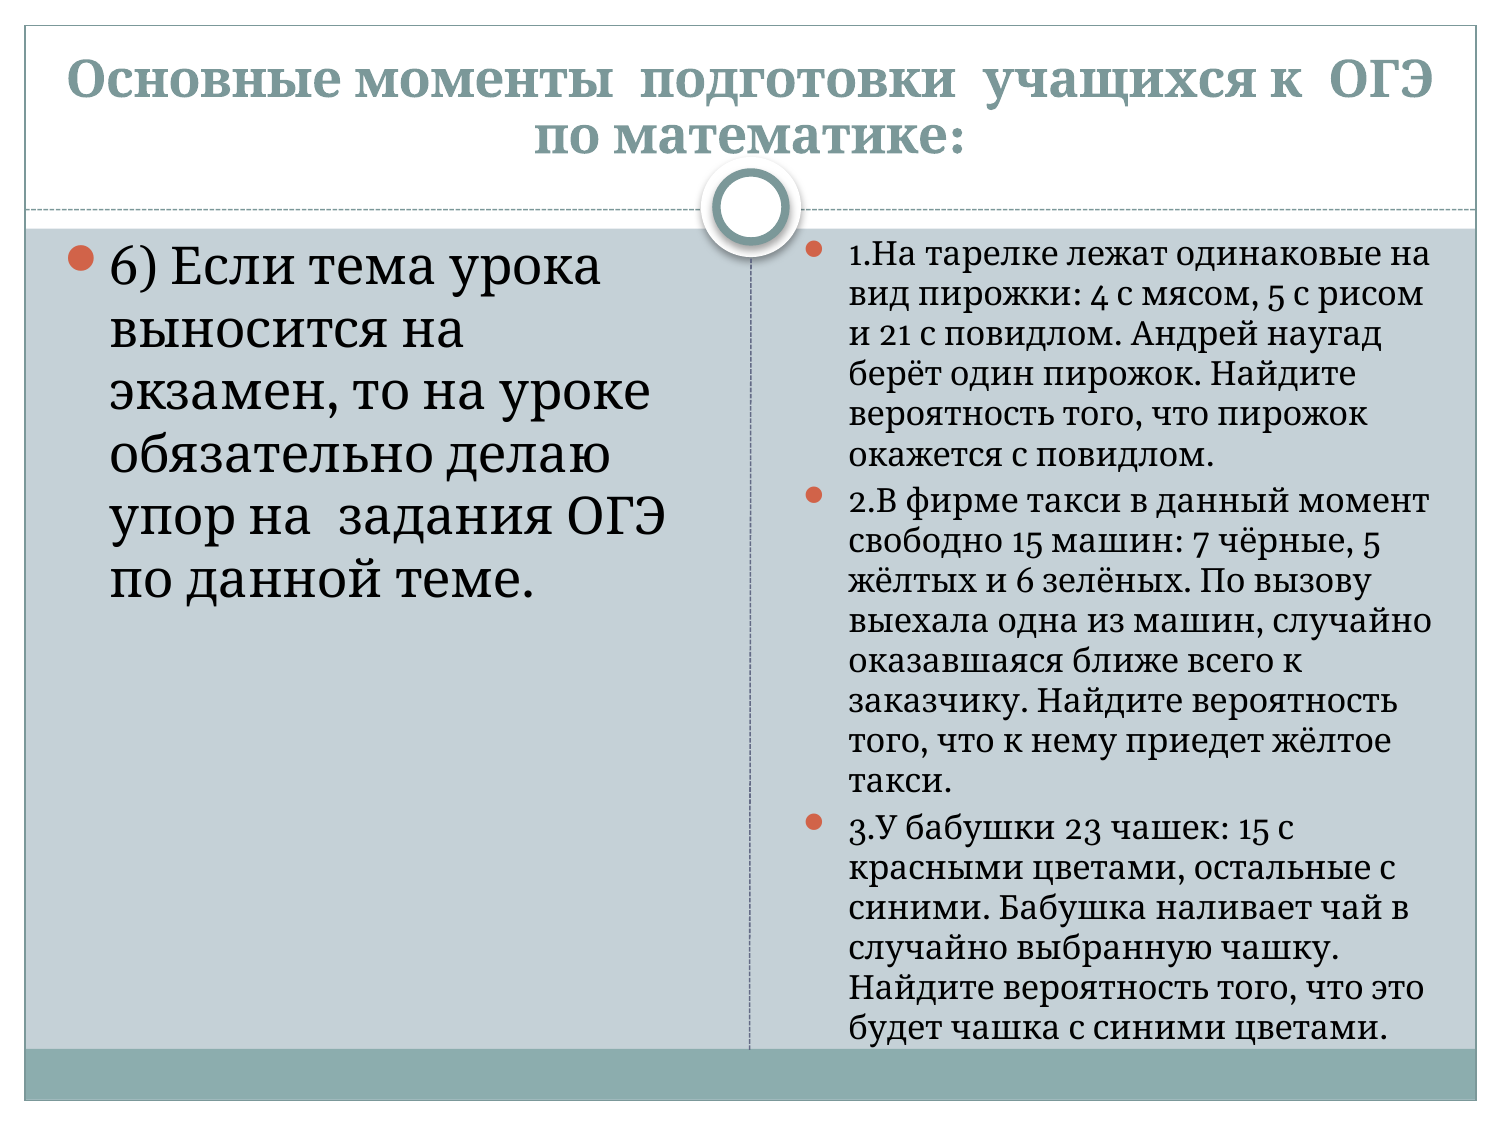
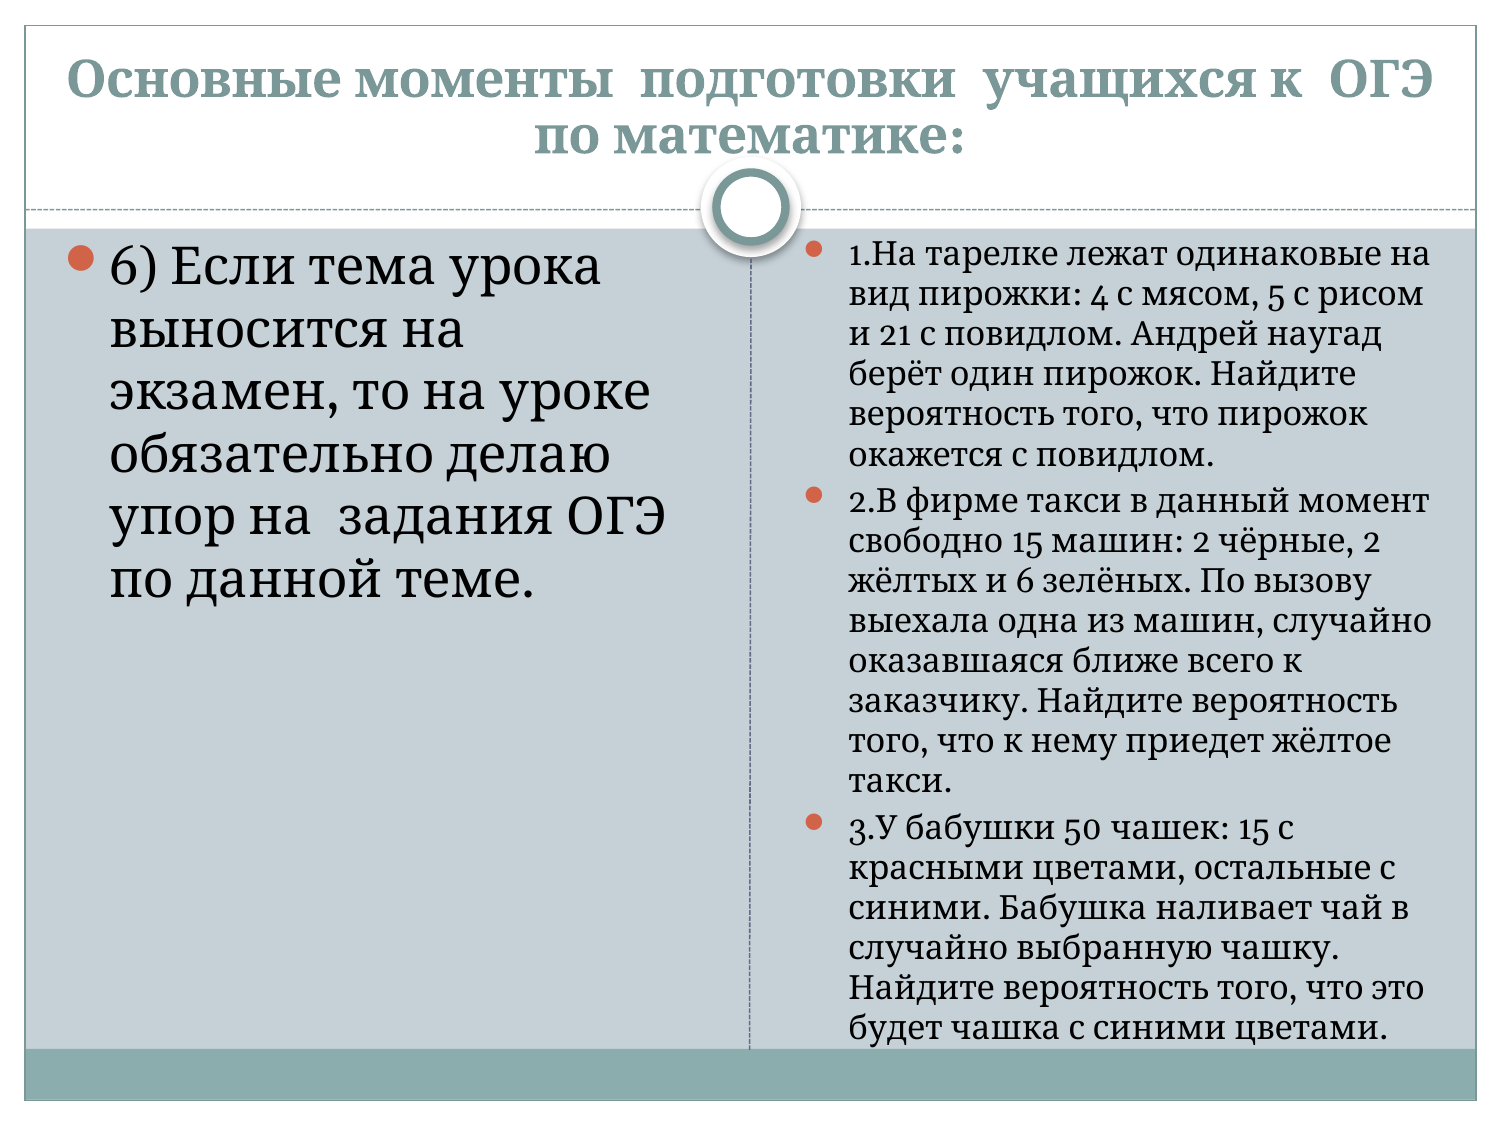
7: 7 -> 2 (1201, 542)
5: 5 -> 2 (1372, 542)
23: 23 -> 50 (1083, 829)
